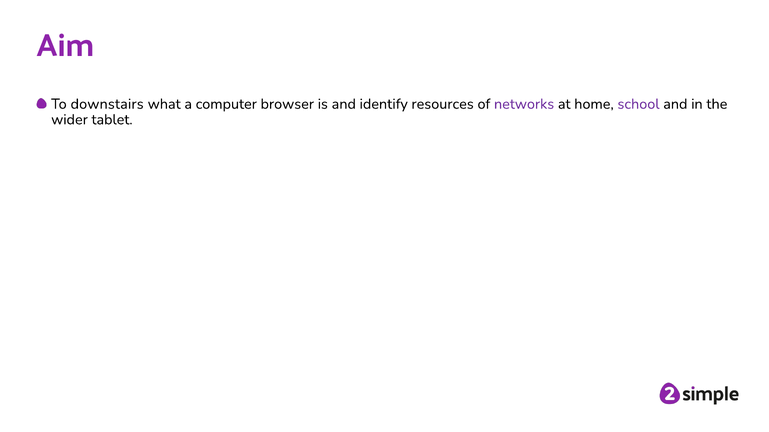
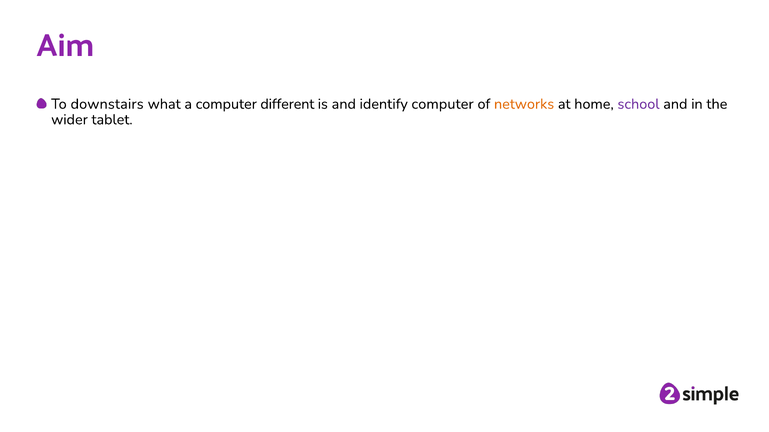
browser: browser -> different (287, 104)
identify resources: resources -> computer (443, 104)
networks colour: purple -> orange (524, 104)
